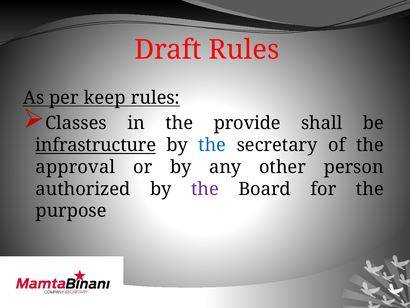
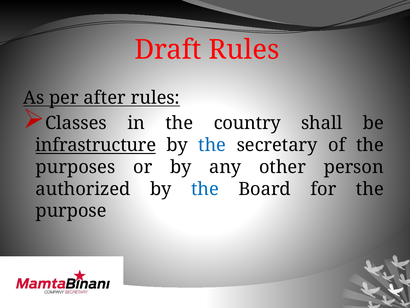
keep: keep -> after (105, 98)
provide: provide -> country (247, 123)
approval: approval -> purposes (75, 167)
the colour: purple -> blue (205, 189)
